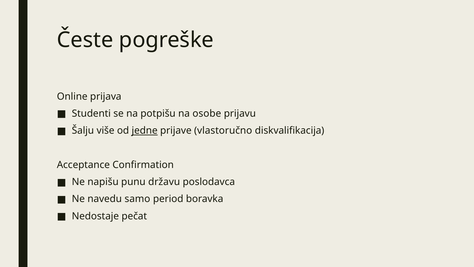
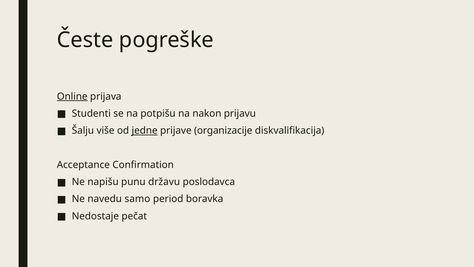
Online underline: none -> present (72, 96)
osobe: osobe -> nakon (207, 113)
vlastoručno: vlastoručno -> organizacije (223, 130)
